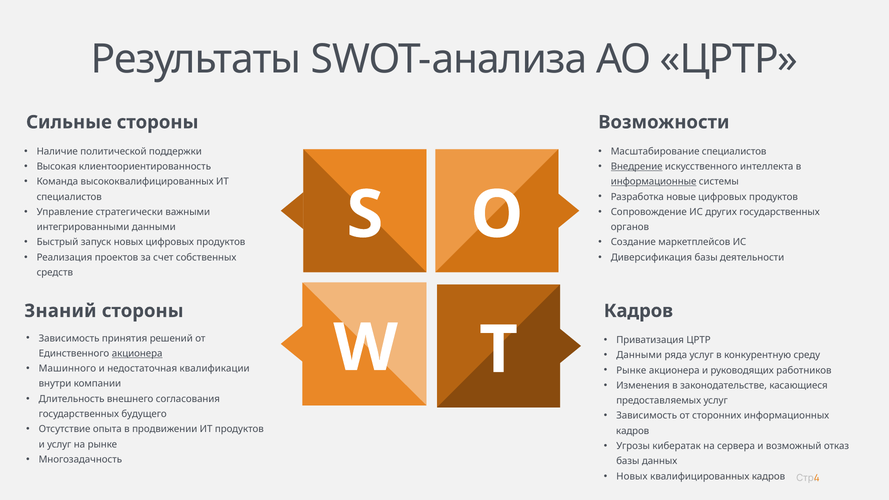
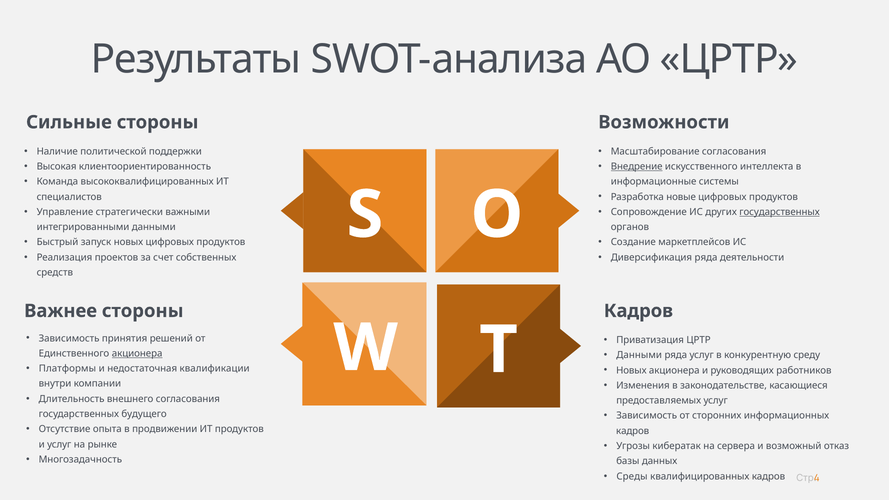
Масштабирование специалистов: специалистов -> согласования (734, 151)
информационные underline: present -> none (654, 182)
государственных underline: none -> present (780, 212)
Диверсификация базы: базы -> ряда (706, 257)
Знаний: Знаний -> Важнее (61, 311)
Машинного: Машинного -> Платформы (67, 369)
Рынке: Рынке -> Новых (631, 370)
Новых: Новых -> Среды (632, 476)
